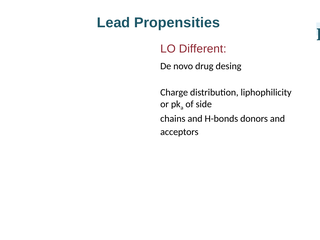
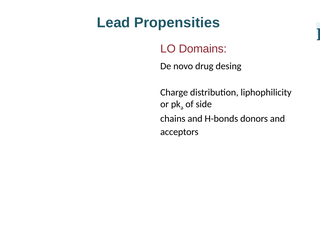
Different: Different -> Domains (203, 49)
